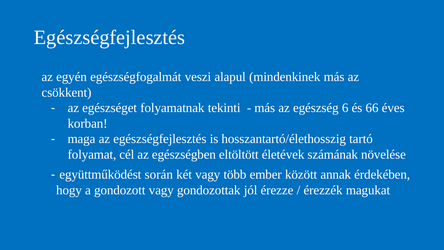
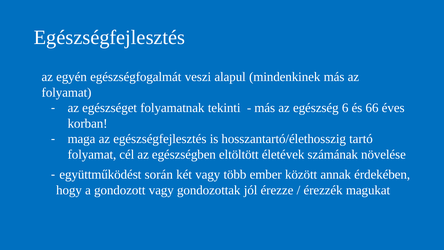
csökkent: csökkent -> folyamat (67, 92)
